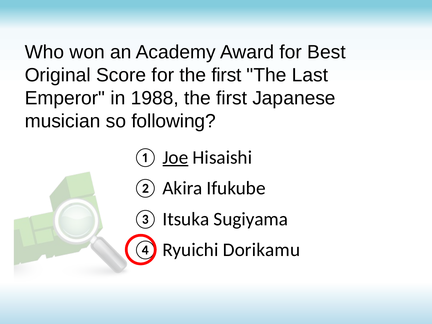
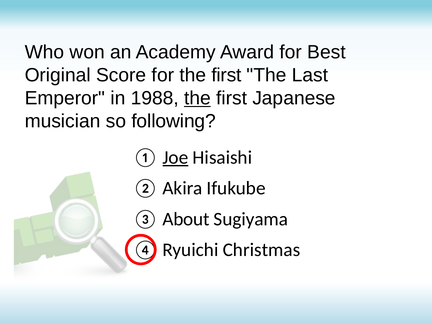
the underline: none -> present (197, 98)
Itsuka: Itsuka -> About (186, 219)
Dorikamu: Dorikamu -> Christmas (261, 250)
